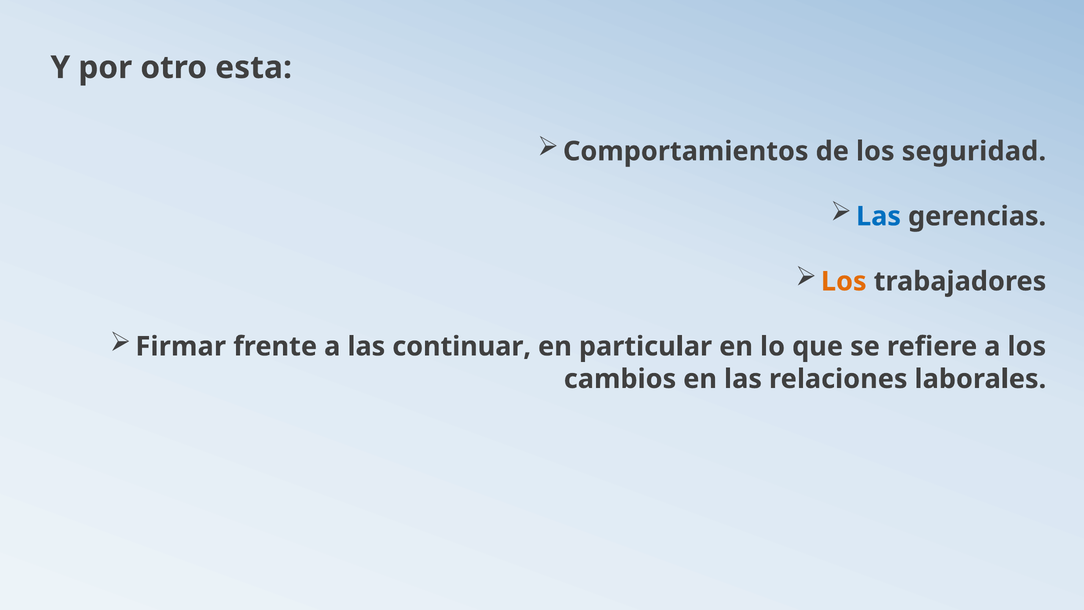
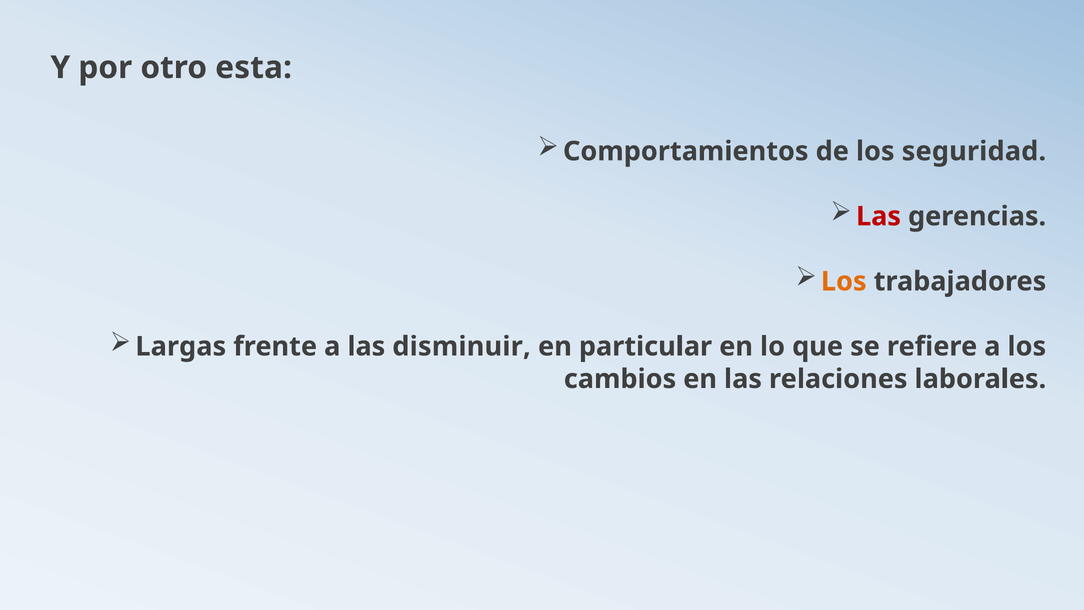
Las colour: blue -> red (878, 216)
Firmar: Firmar -> Largas (181, 346)
continuar: continuar -> disminuir (462, 346)
